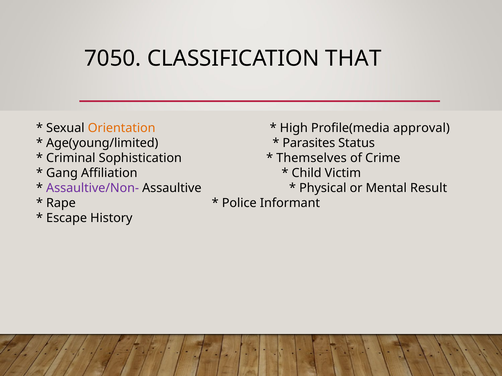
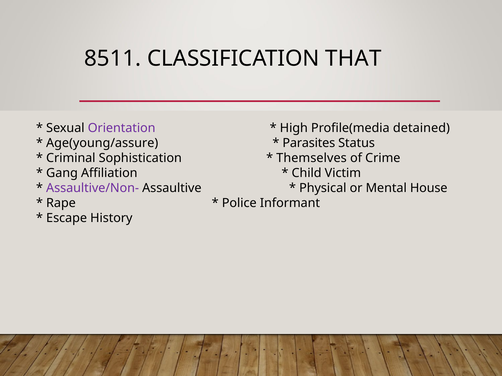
7050: 7050 -> 8511 (113, 59)
Orientation colour: orange -> purple (122, 128)
approval: approval -> detained (421, 128)
Age(young/limited: Age(young/limited -> Age(young/assure (102, 143)
Result: Result -> House (429, 188)
